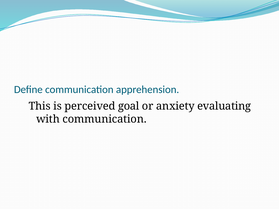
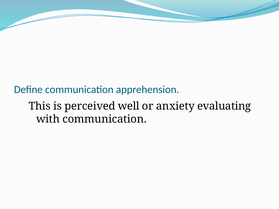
goal: goal -> well (129, 106)
